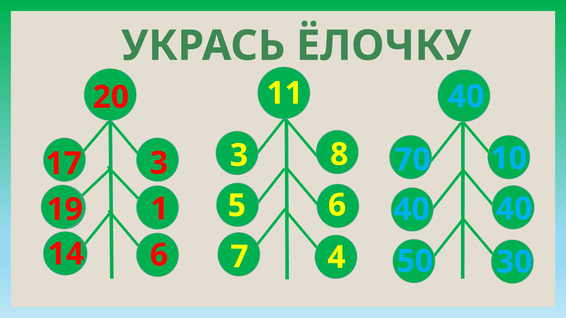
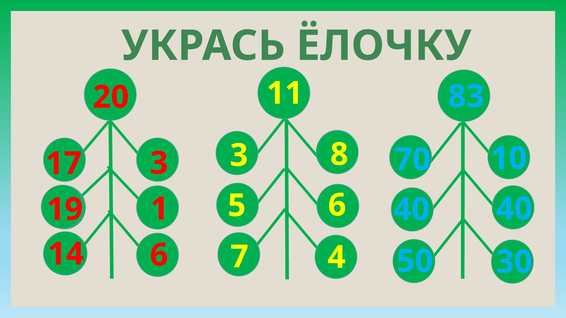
11 40: 40 -> 83 (466, 97)
